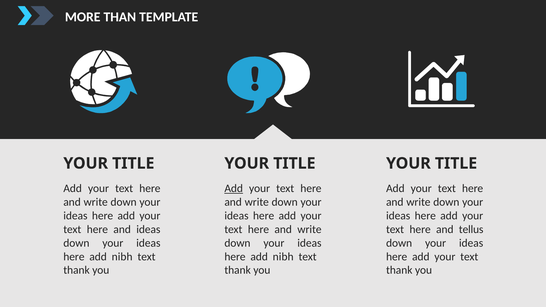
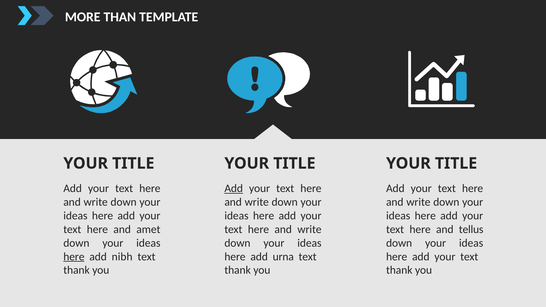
and ideas: ideas -> amet (148, 229)
here underline: none -> present (74, 257)
nibh: nibh -> urna (283, 257)
